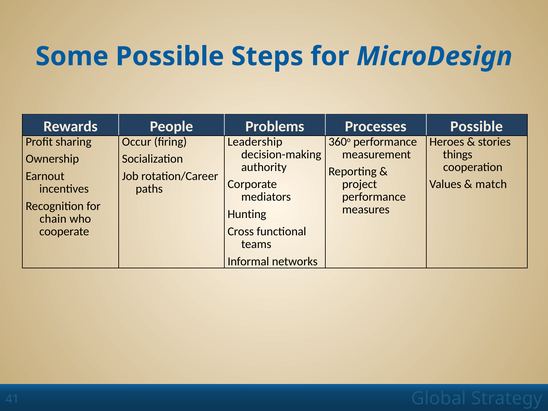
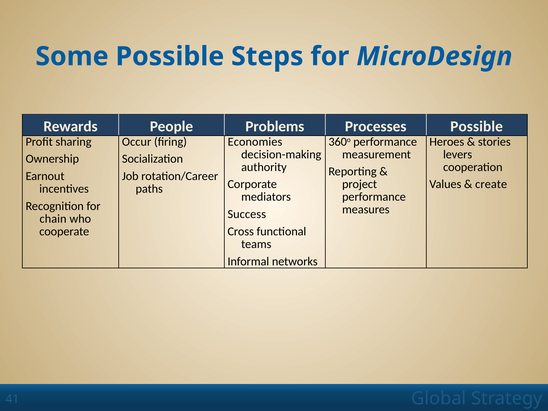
Leadership: Leadership -> Economies (255, 142)
things: things -> levers (458, 154)
match: match -> create (491, 184)
Hunting: Hunting -> Success (247, 214)
